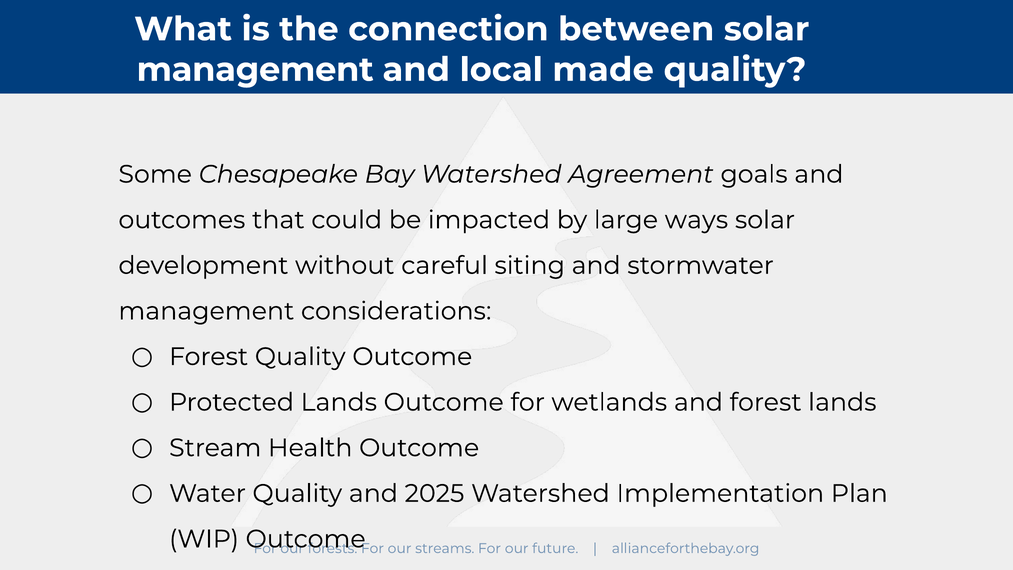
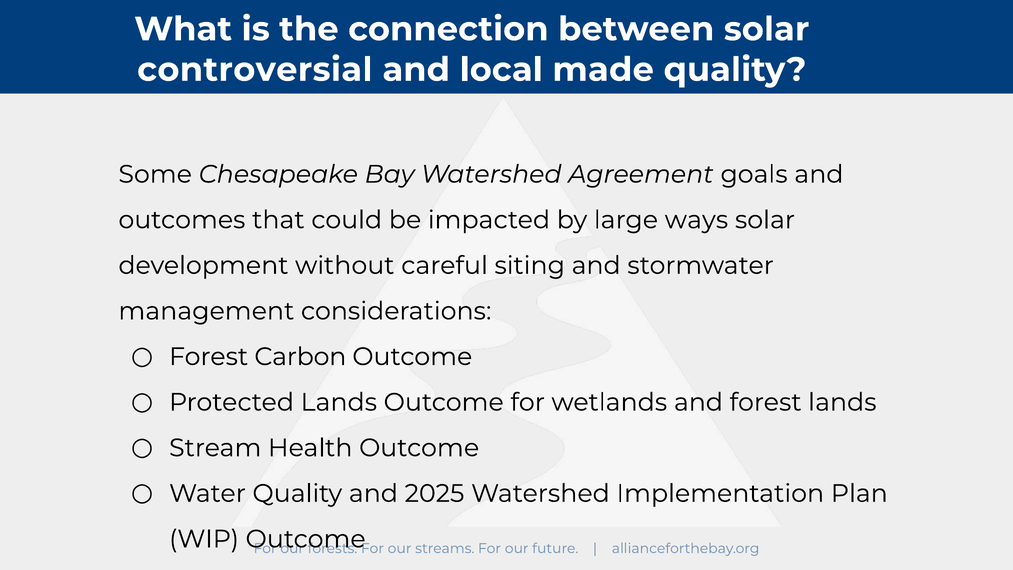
management: management -> controversial (255, 70)
Forest Quality: Quality -> Carbon (300, 357)
